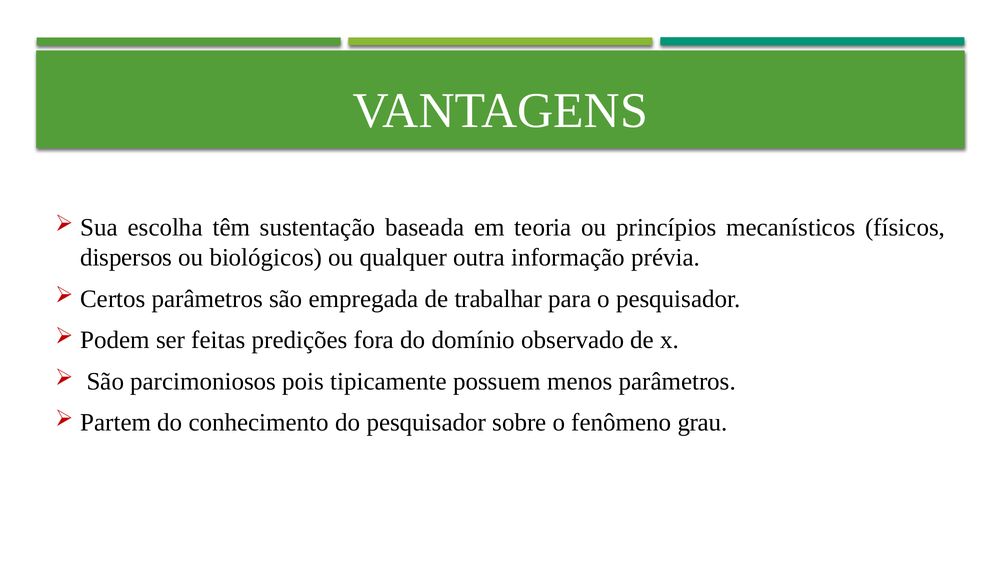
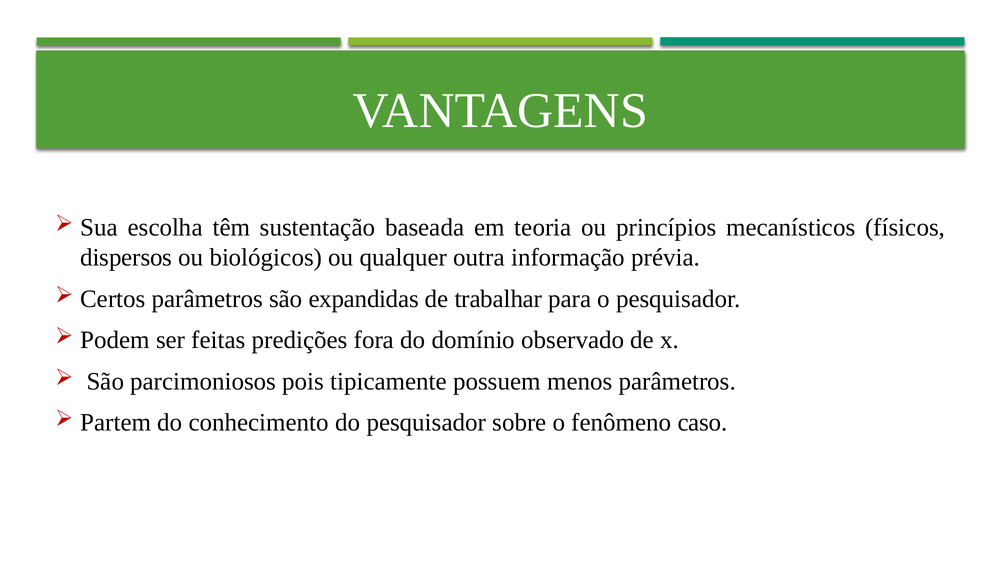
empregada: empregada -> expandidas (364, 299)
grau: grau -> caso (702, 423)
